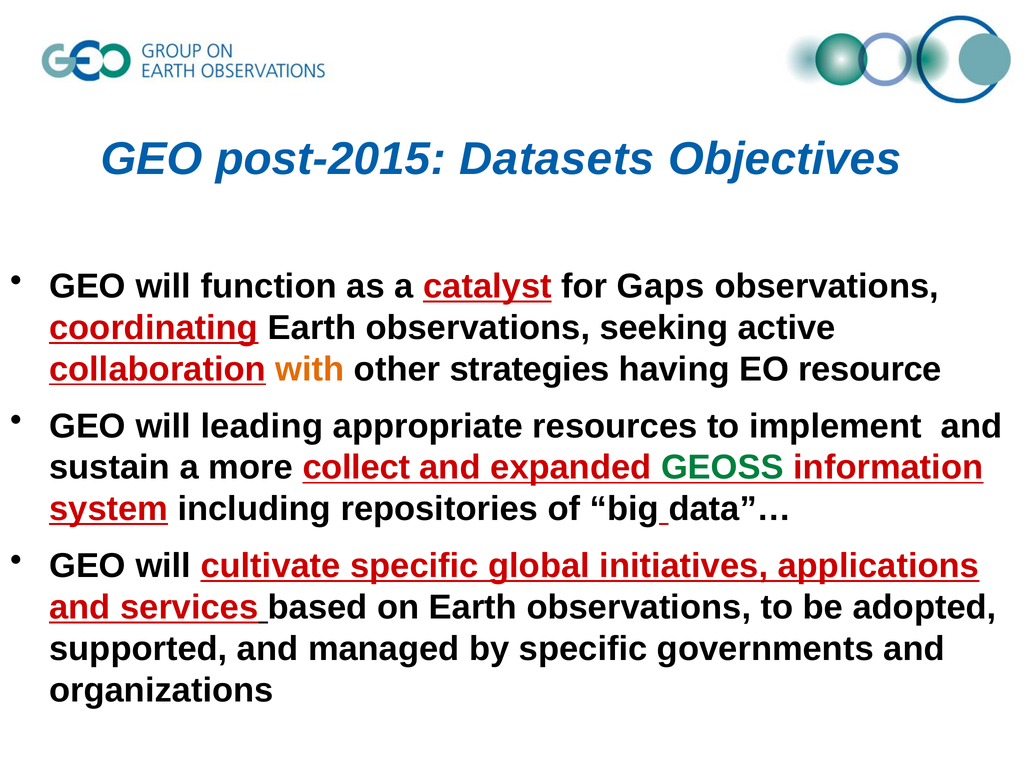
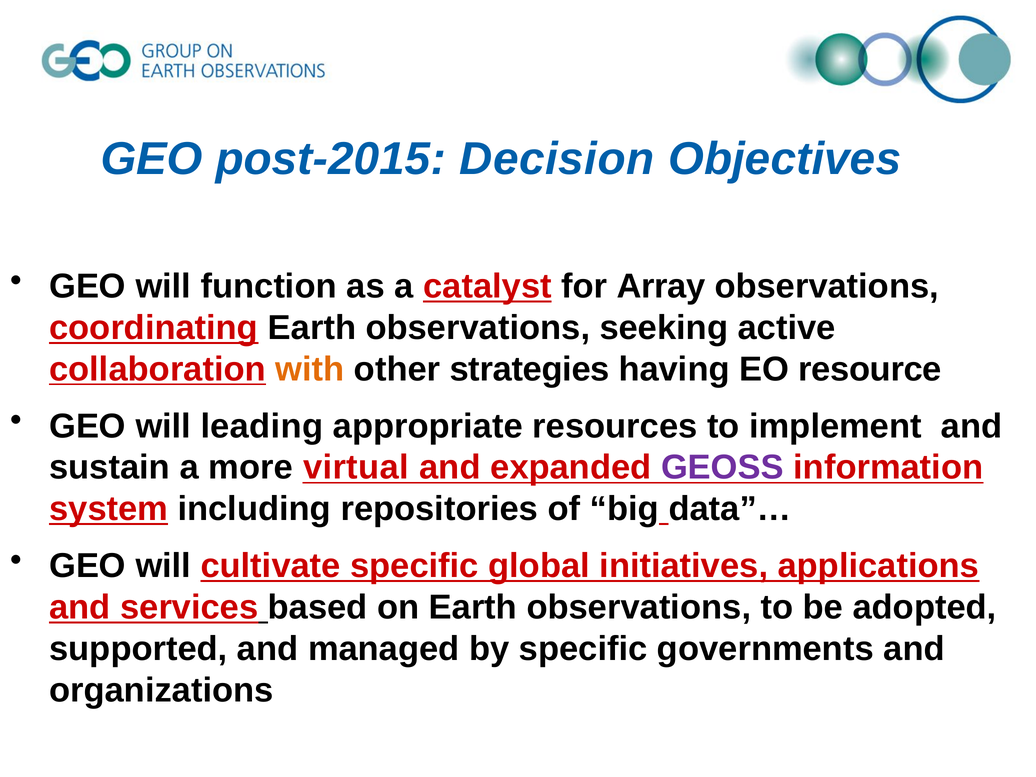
Datasets: Datasets -> Decision (557, 159)
Gaps: Gaps -> Array (661, 286)
collect: collect -> virtual (356, 468)
GEOSS colour: green -> purple (722, 468)
